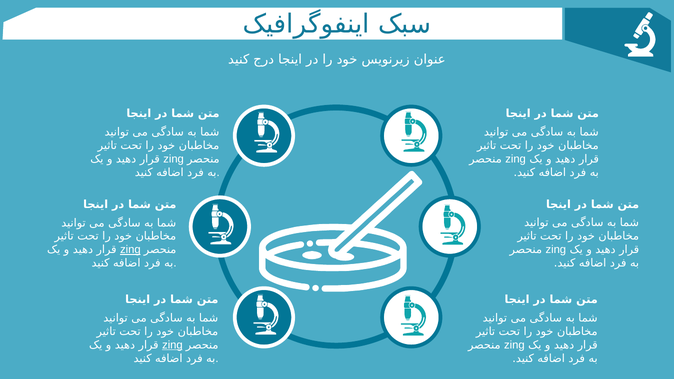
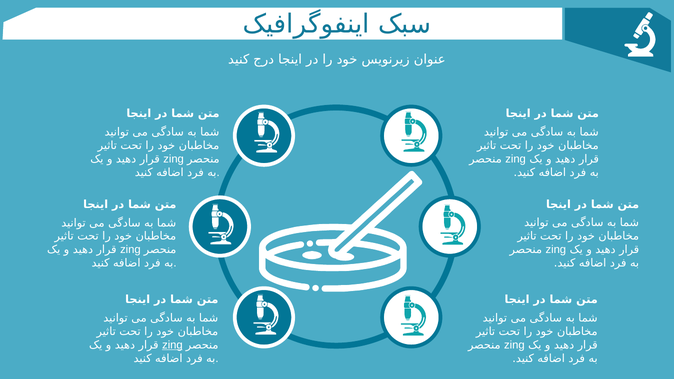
zing underline: present -> none (130, 250)
